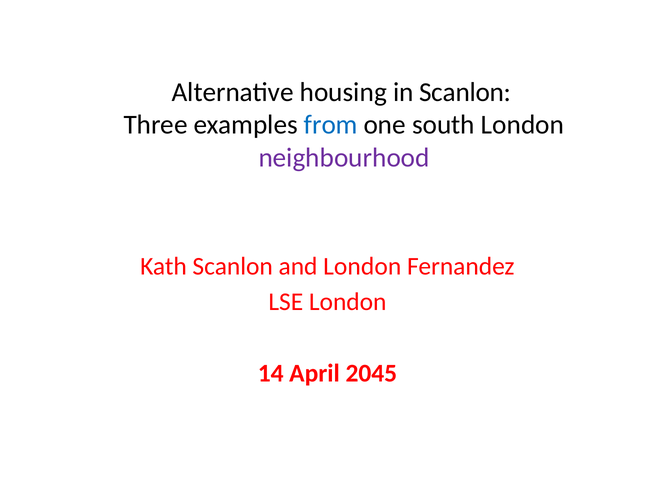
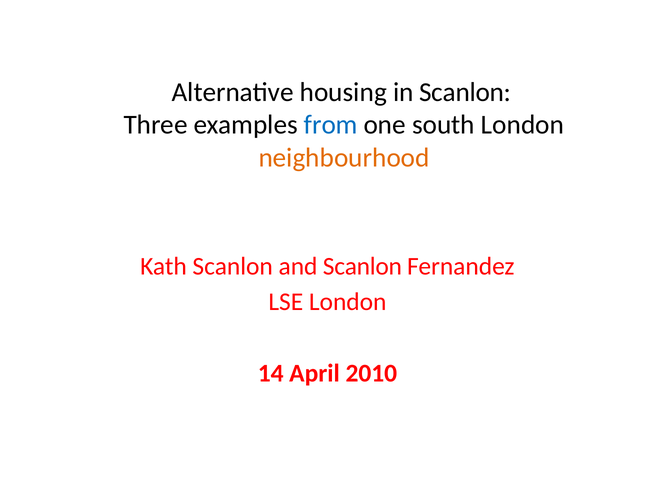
neighbourhood colour: purple -> orange (344, 158)
and London: London -> Scanlon (362, 266)
2045: 2045 -> 2010 (371, 373)
